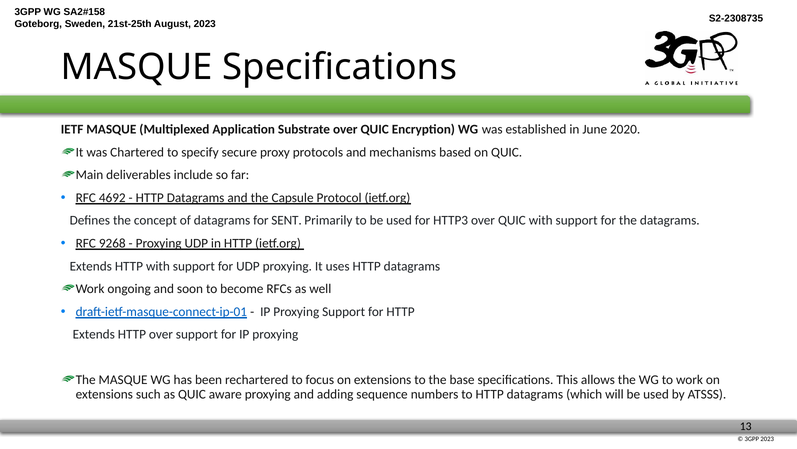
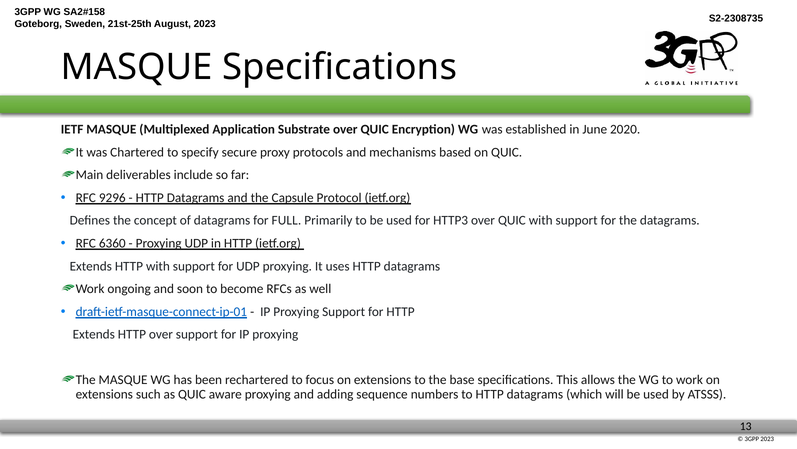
4692: 4692 -> 9296 (112, 198)
SENT: SENT -> FULL (286, 220)
9268: 9268 -> 6360 (112, 243)
